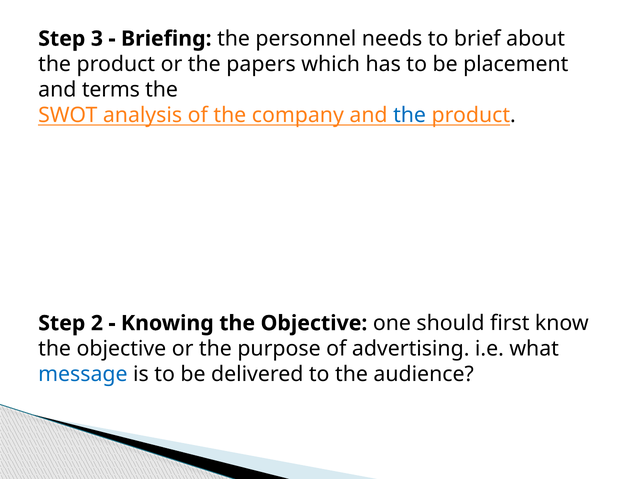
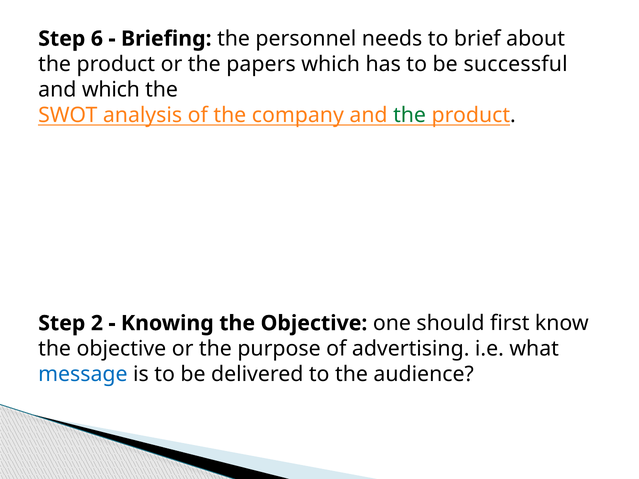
3: 3 -> 6 (97, 39)
placement: placement -> successful (516, 64)
and terms: terms -> which (111, 90)
the colour: blue -> green (410, 115)
